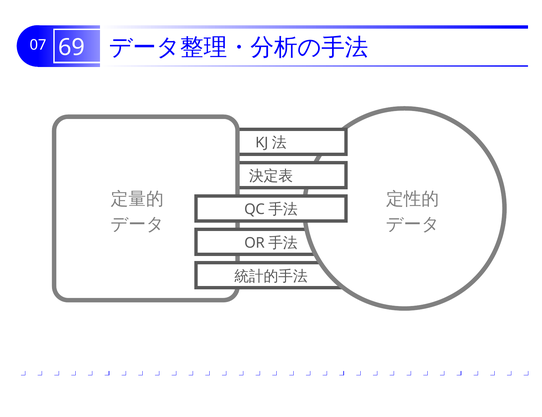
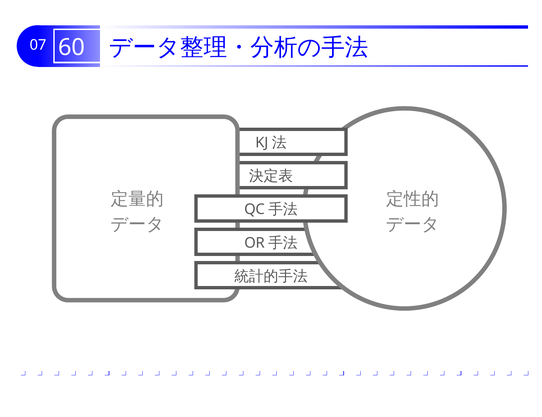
69: 69 -> 60 (72, 47)
